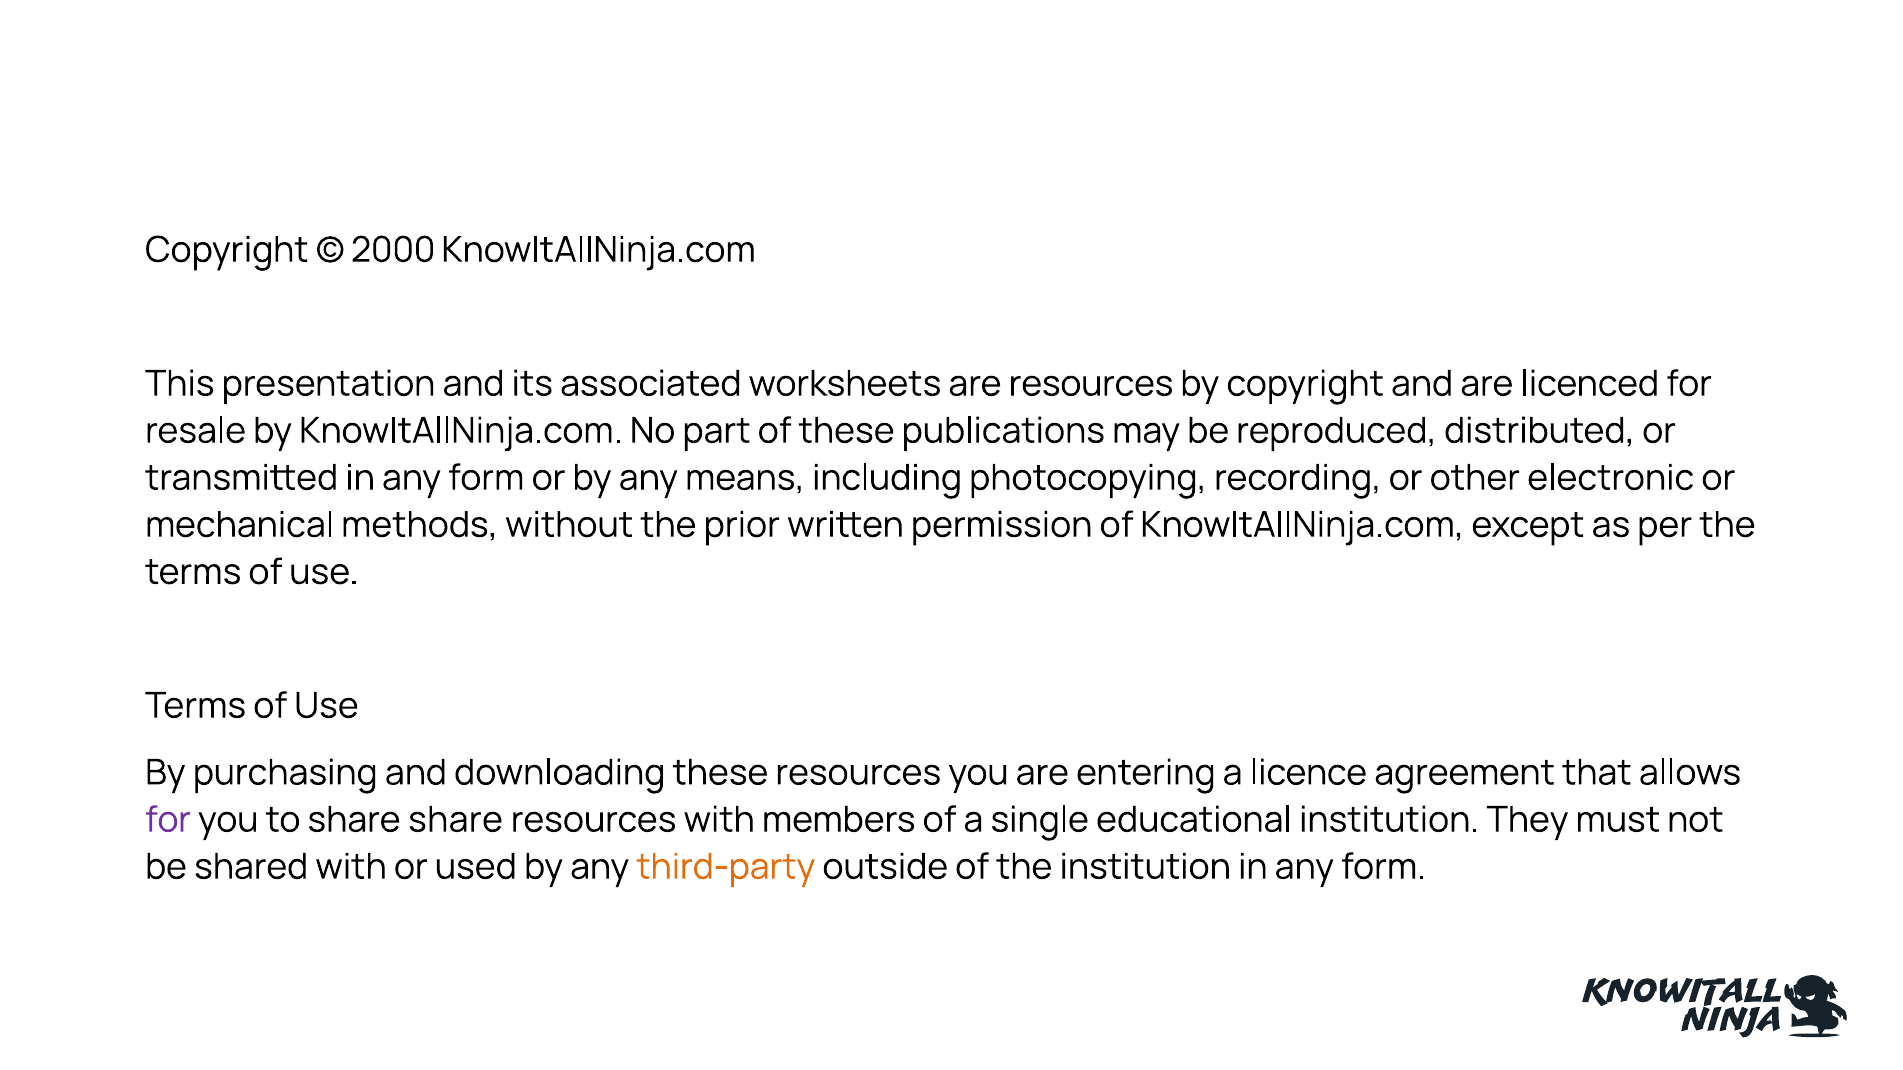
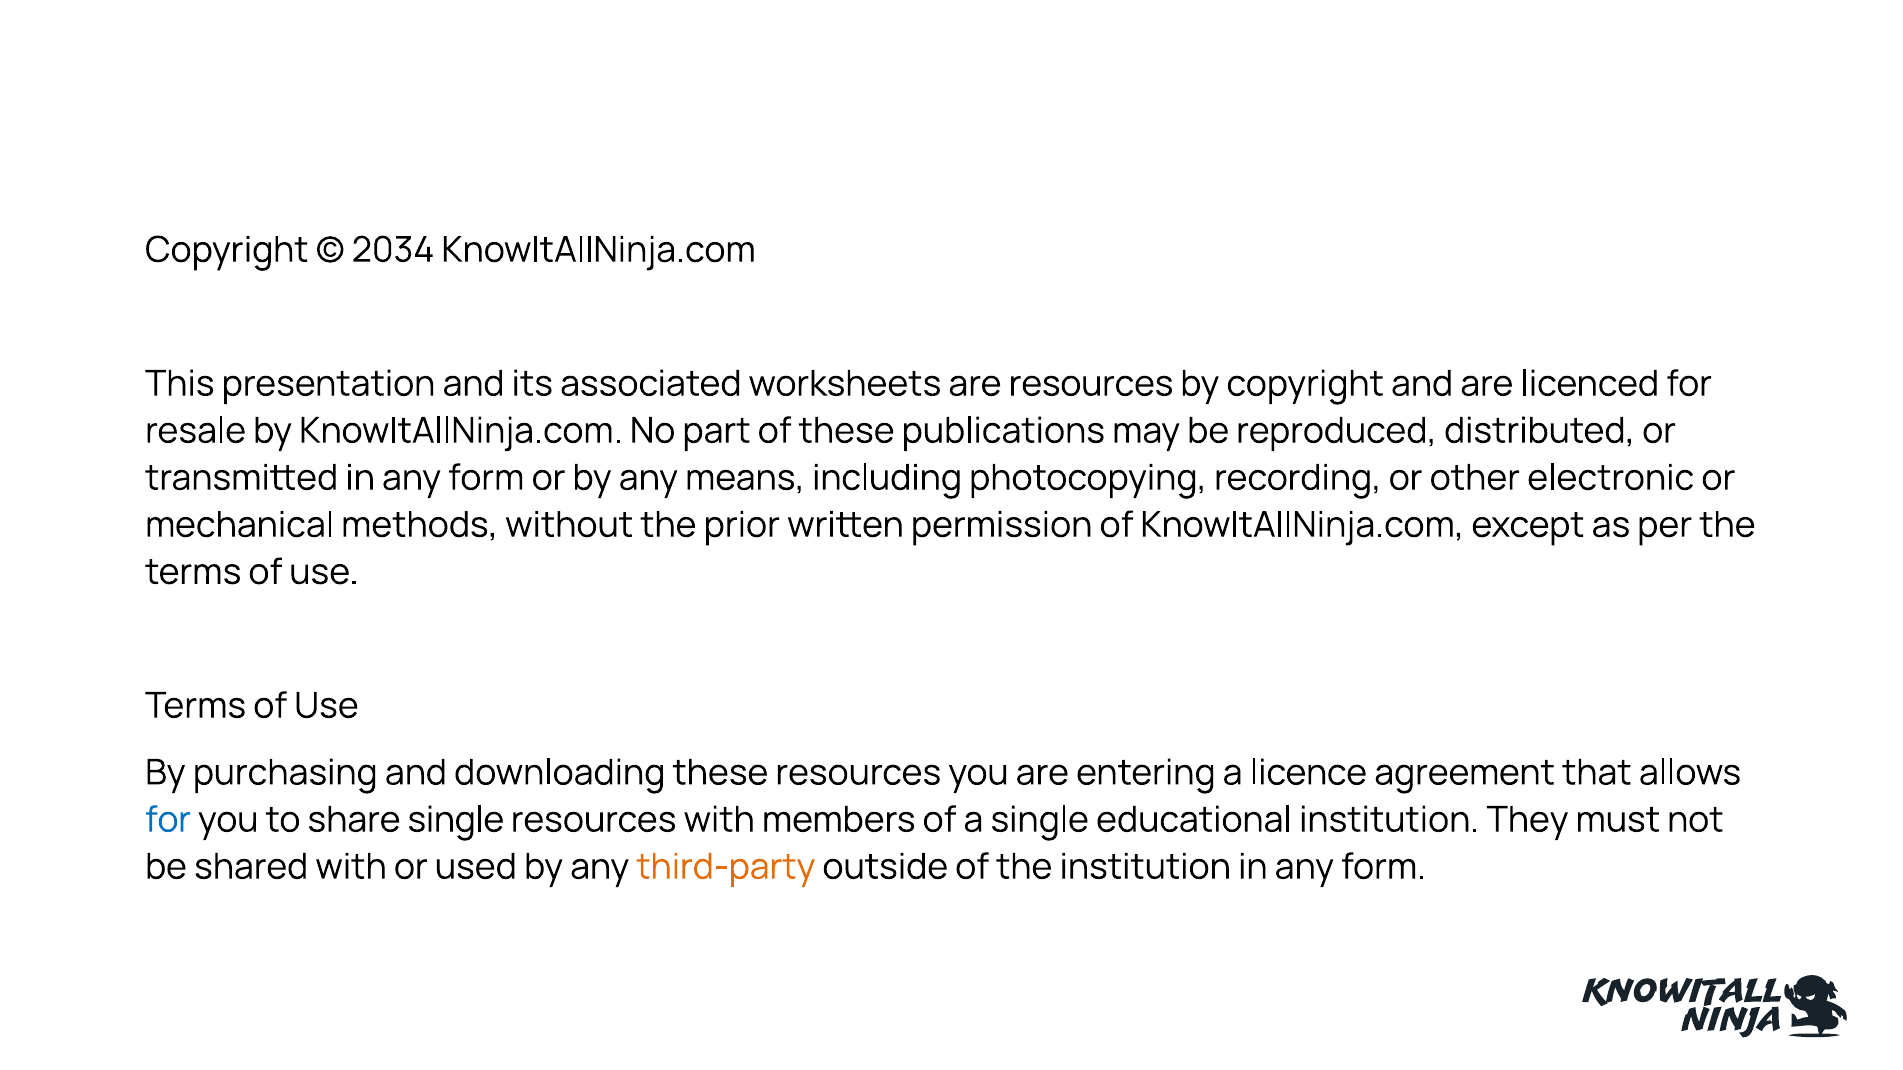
2000: 2000 -> 2034 (393, 250)
for colour: purple -> blue (168, 820)
share share: share -> single (456, 820)
